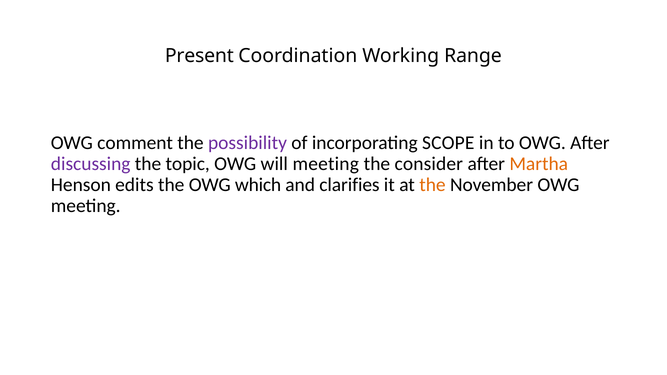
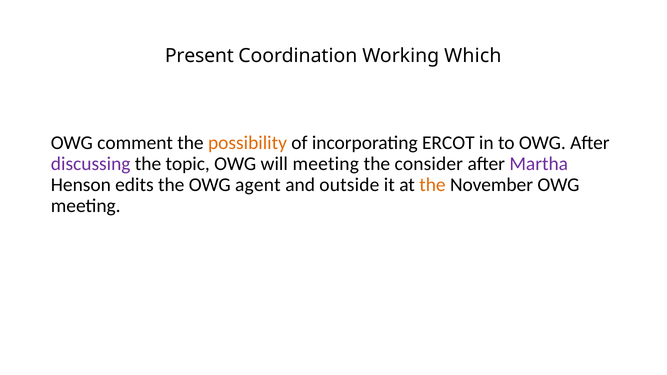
Range: Range -> Which (473, 56)
possibility colour: purple -> orange (248, 143)
SCOPE: SCOPE -> ERCOT (448, 143)
Martha colour: orange -> purple (539, 164)
which: which -> agent (258, 185)
clarifies: clarifies -> outside (349, 185)
